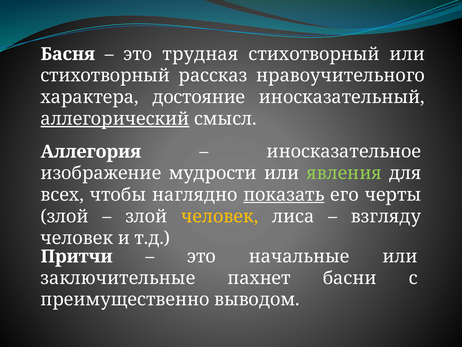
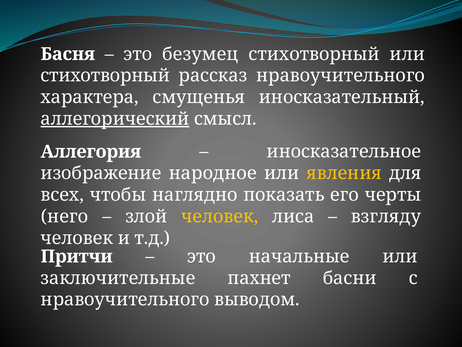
трудная: трудная -> безумец (200, 54)
достояние: достояние -> смущенья (199, 97)
мудрости: мудрости -> народное (213, 173)
явления colour: light green -> yellow (344, 173)
показать underline: present -> none (284, 195)
злой: злой -> него (65, 216)
преимущественно: преимущественно -> нравоучительного (125, 299)
